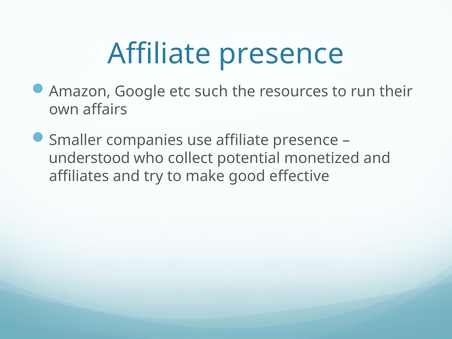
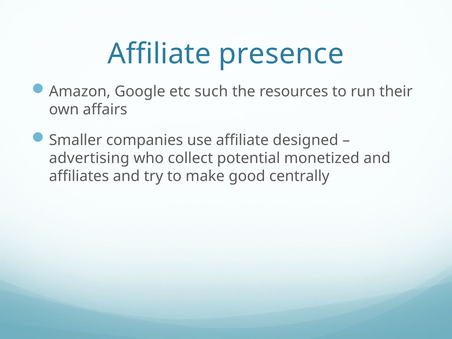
use affiliate presence: presence -> designed (306, 140)
understood: understood -> advertising (89, 158)
effective: effective -> centrally (299, 176)
